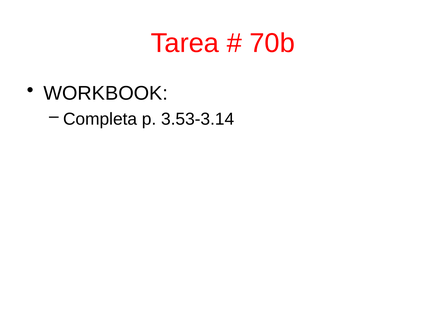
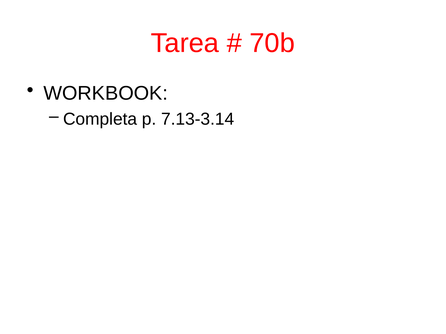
3.53-3.14: 3.53-3.14 -> 7.13-3.14 (198, 119)
